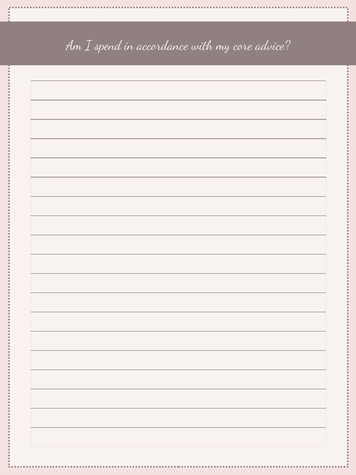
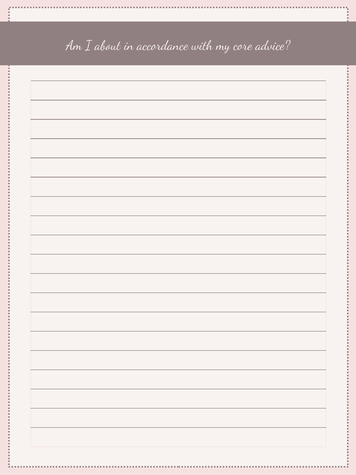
spend: spend -> about (108, 45)
